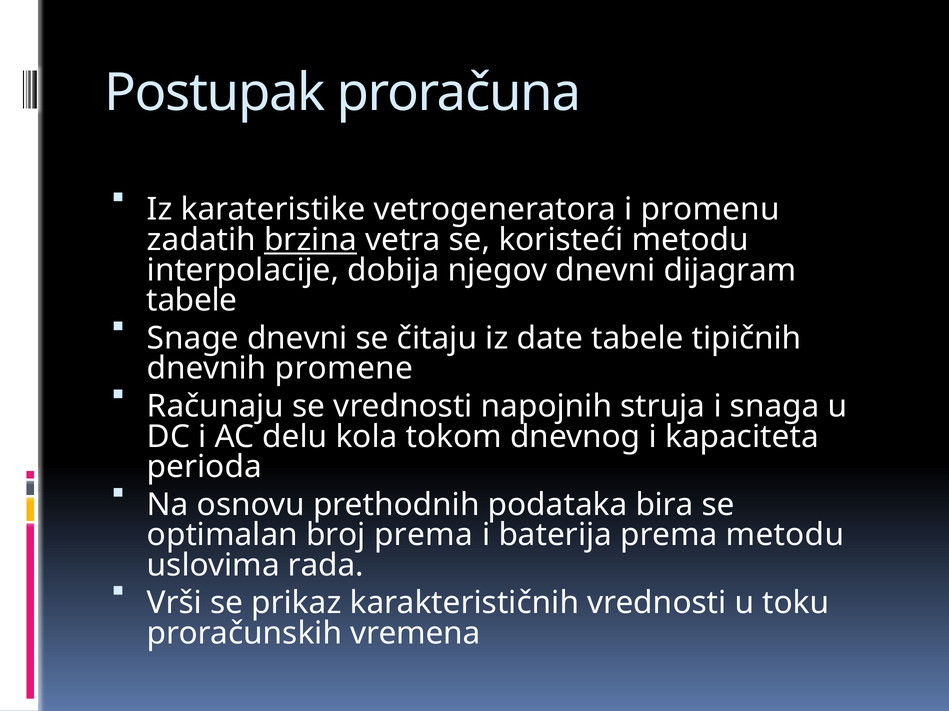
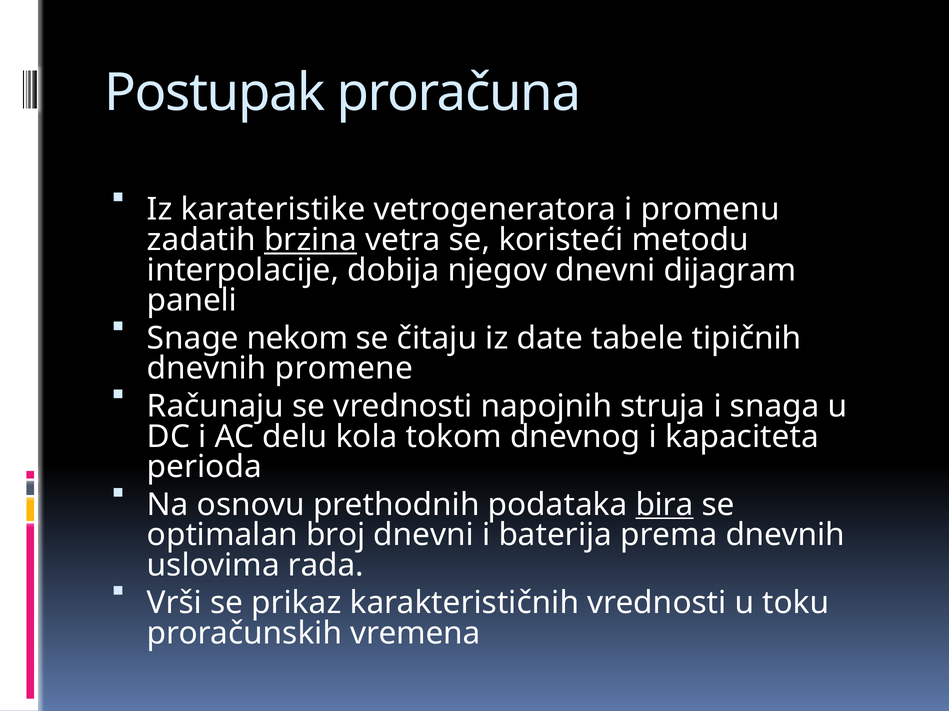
tabele: tabele -> paneli (192, 301)
Snage dnevni: dnevni -> nekom (297, 339)
bira underline: none -> present (665, 505)
broj prema: prema -> dnevni (424, 536)
prema metodu: metodu -> dnevnih (785, 536)
